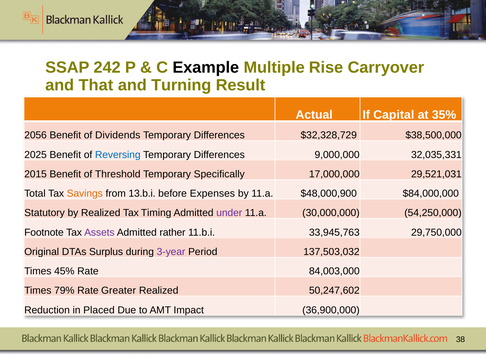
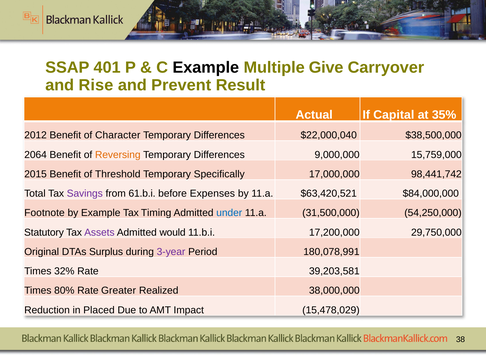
242: 242 -> 401 (107, 68)
Rise: Rise -> Give (326, 68)
That: That -> Rise (96, 85)
Turning: Turning -> Prevent (181, 85)
2056: 2056 -> 2012 (36, 135)
Dividends: Dividends -> Character (118, 135)
$32,328,729: $32,328,729 -> $22,000,040 (329, 135)
2025: 2025 -> 2064 (36, 155)
Reversing colour: blue -> orange (118, 155)
32,035,331: 32,035,331 -> 15,759,000 (436, 155)
29,521,031: 29,521,031 -> 98,441,742 (436, 174)
Savings colour: orange -> purple (85, 194)
13.b.i: 13.b.i -> 61.b.i (142, 194)
$48,000,900: $48,000,900 -> $63,420,521 (329, 194)
Statutory: Statutory -> Footnote (44, 213)
by Realized: Realized -> Example (101, 213)
under colour: purple -> blue (229, 213)
30,000,000: 30,000,000 -> 31,500,000 (331, 213)
Footnote: Footnote -> Statutory (44, 233)
rather: rather -> would (173, 233)
33,945,763: 33,945,763 -> 17,200,000 (334, 233)
137,503,032: 137,503,032 -> 180,078,991 (331, 252)
45%: 45% -> 32% (64, 272)
84,003,000: 84,003,000 -> 39,203,581 (334, 272)
79%: 79% -> 80% (64, 291)
50,247,602: 50,247,602 -> 38,000,000 (334, 291)
36,900,000: 36,900,000 -> 15,478,029 (331, 310)
